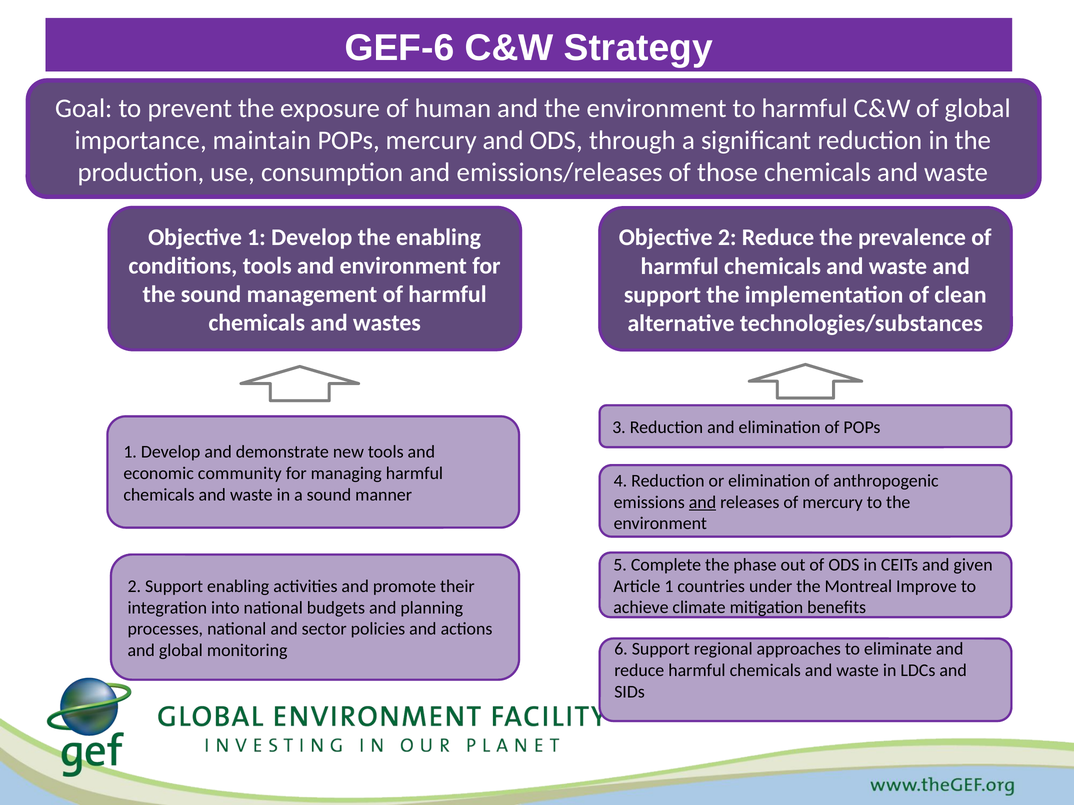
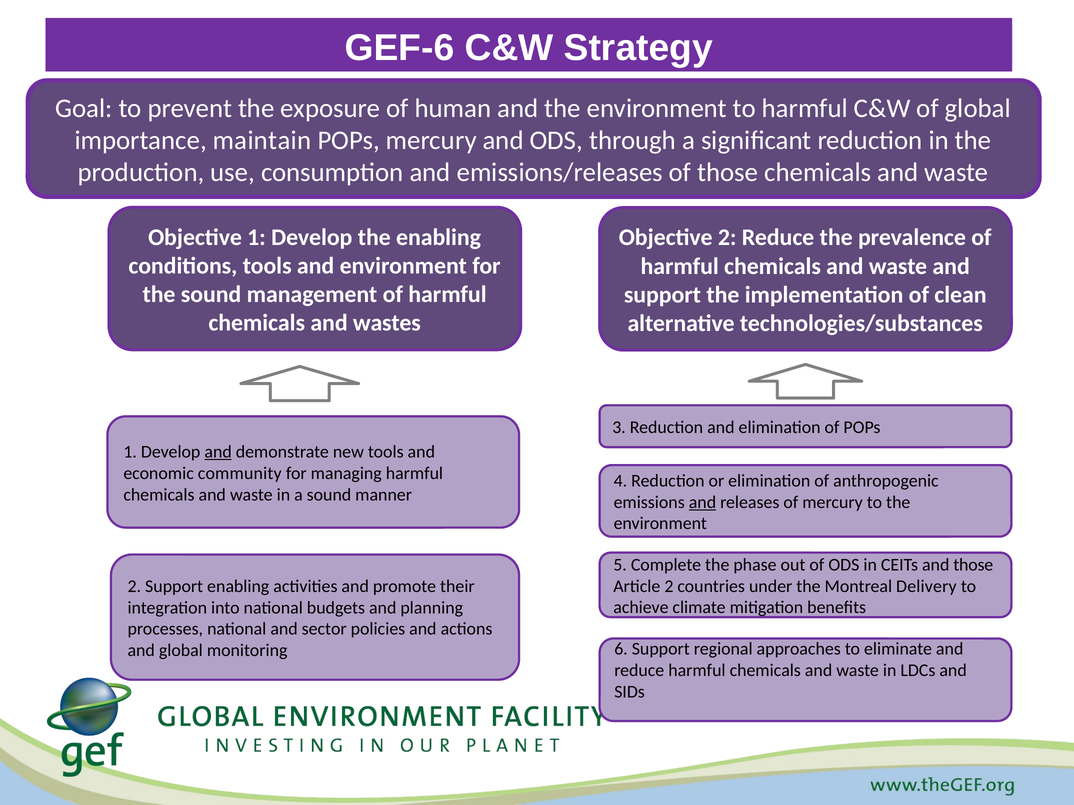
and underline: none -> present (218, 452)
and given: given -> those (973, 565)
Article 1: 1 -> 2 (669, 586)
Improve: Improve -> Delivery (926, 586)
